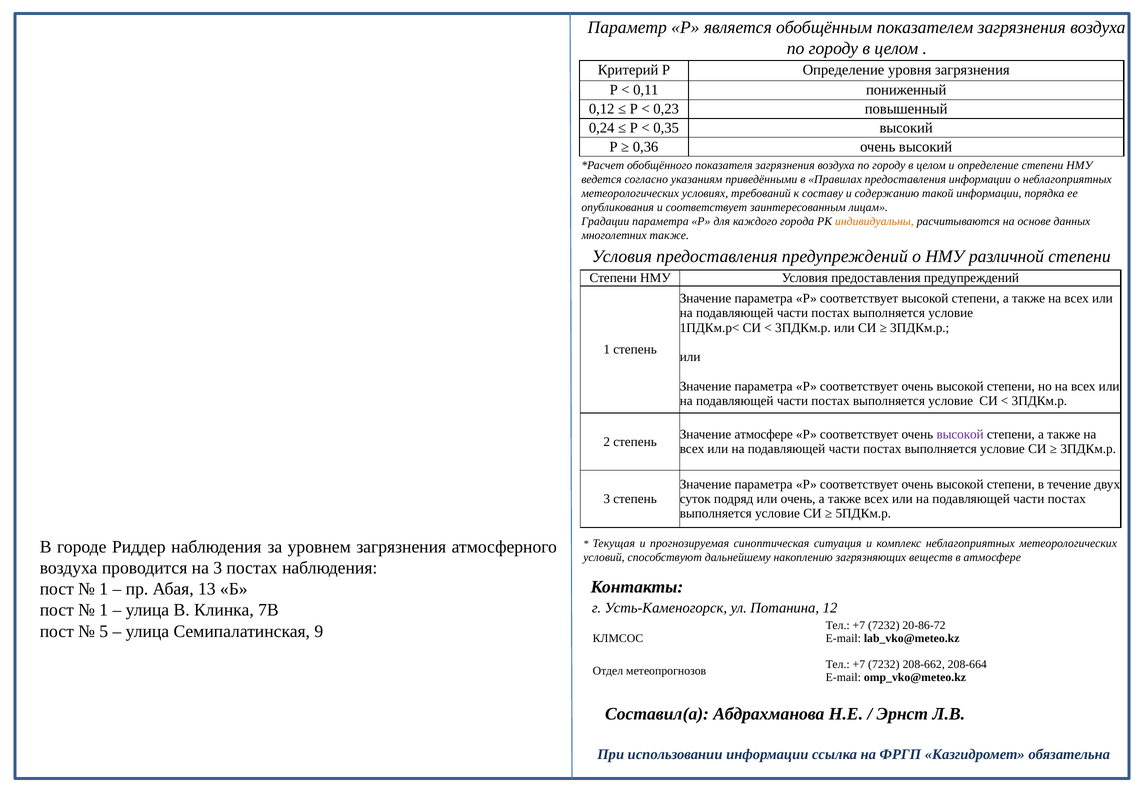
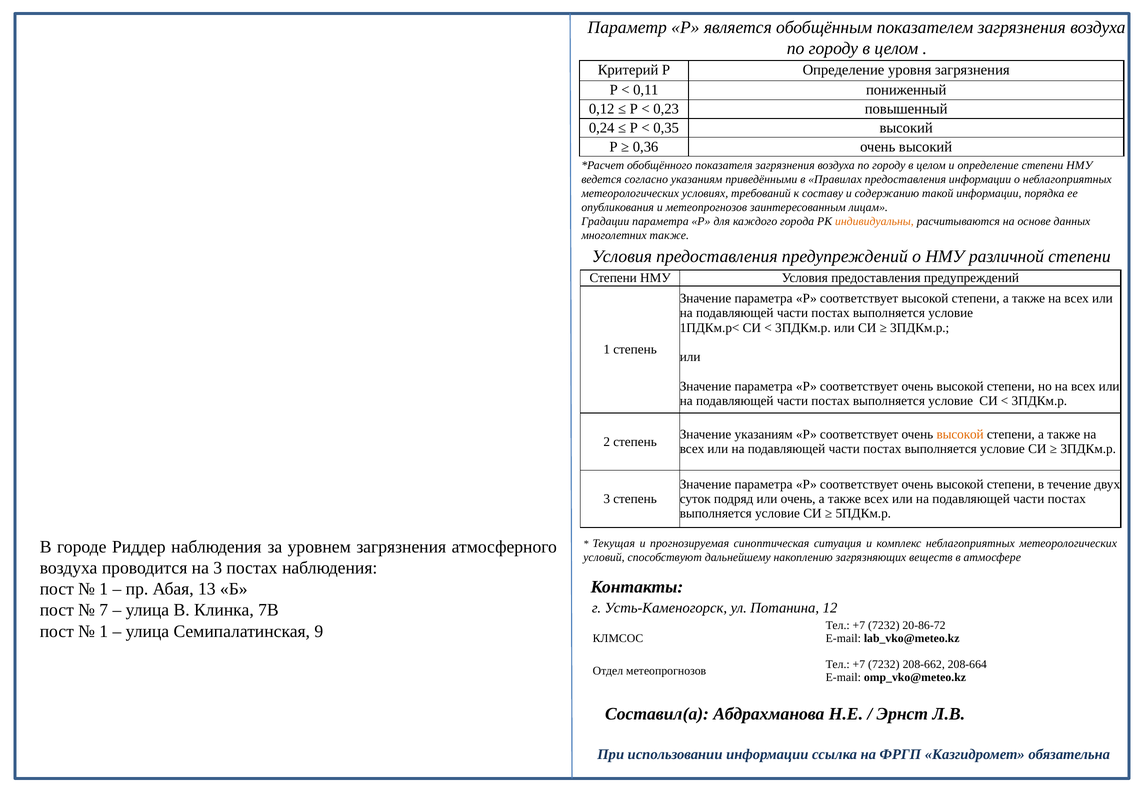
и соответствует: соответствует -> метеопрогнозов (706, 207)
Значение атмосфере: атмосфере -> указаниям (764, 434)
высокой colour: purple -> orange (960, 434)
1: 1 -> 7 (104, 610)
5: 5 -> 1 (104, 631)
